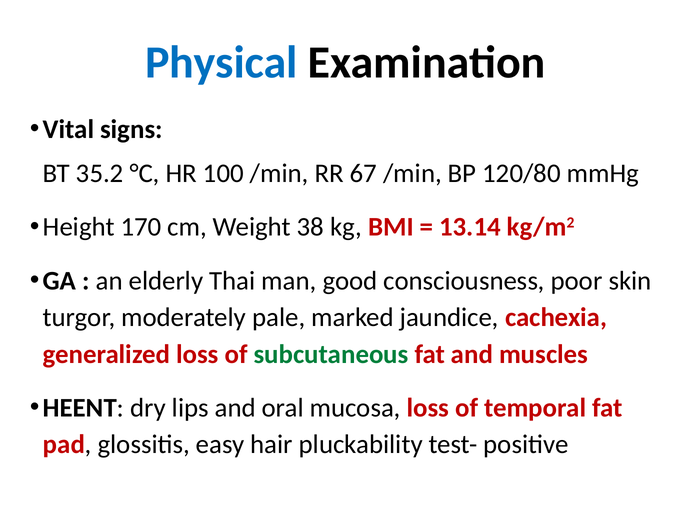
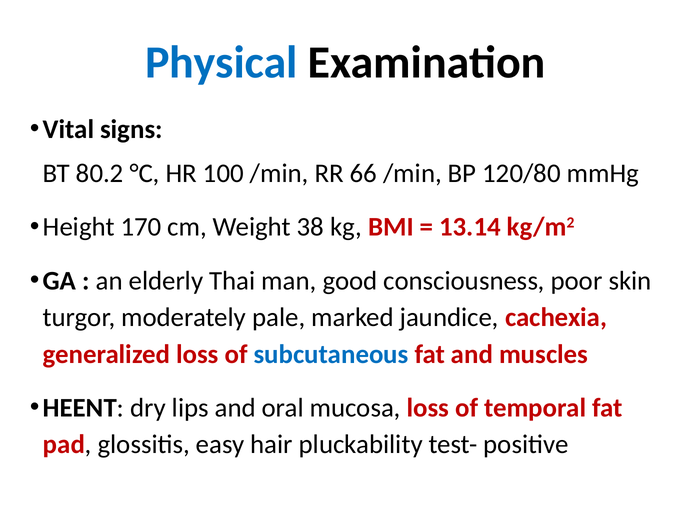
35.2: 35.2 -> 80.2 (100, 174)
67: 67 -> 66 (363, 174)
subcutaneous colour: green -> blue (331, 354)
